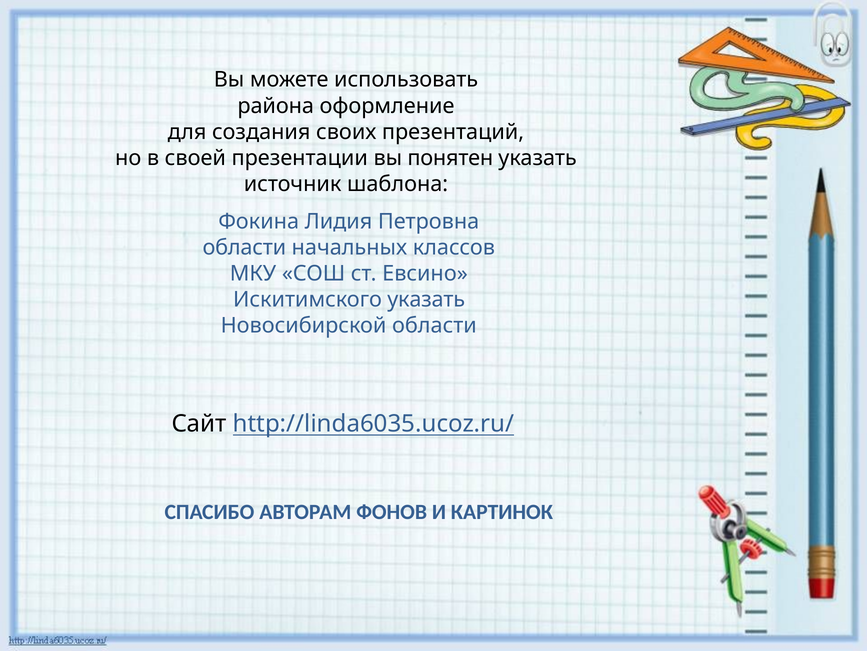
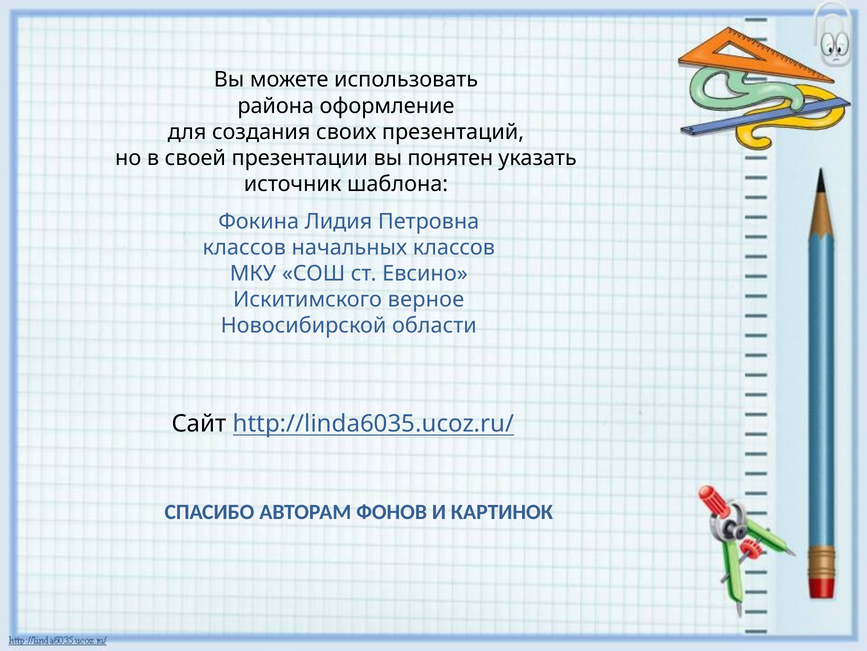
области: области -> классов (244, 247)
Искитимского указать: указать -> верное (426, 299)
